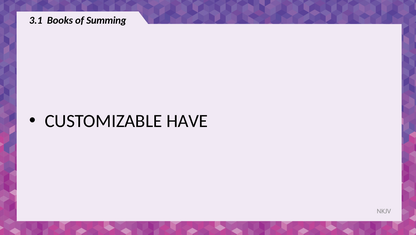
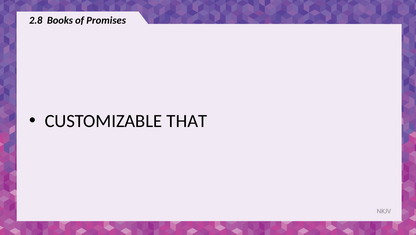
3.1: 3.1 -> 2.8 (36, 20)
Summing: Summing -> Promises (106, 20)
HAVE: HAVE -> THAT (187, 121)
